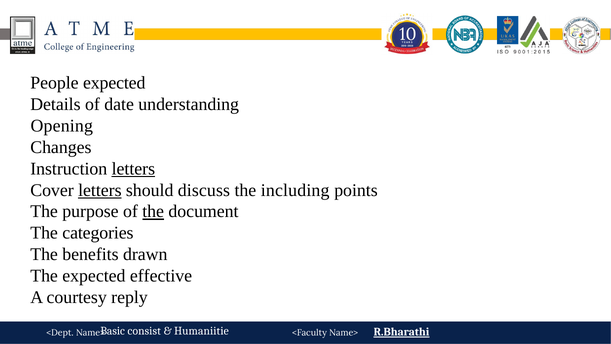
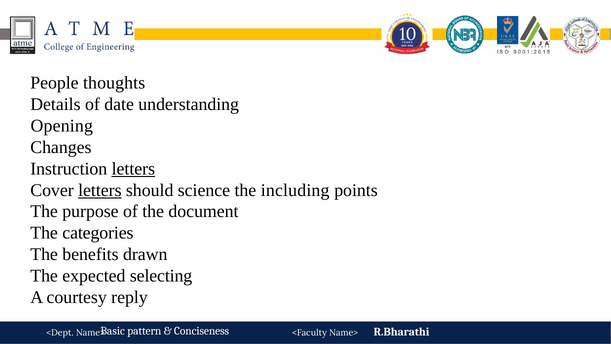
People expected: expected -> thoughts (114, 83)
discuss: discuss -> science (204, 190)
the underline: present -> none (153, 211)
effective: effective -> selecting (161, 276)
consist: consist -> pattern (144, 331)
Humaniitie: Humaniitie -> Conciseness (202, 331)
R.Bharathi underline: present -> none (401, 332)
